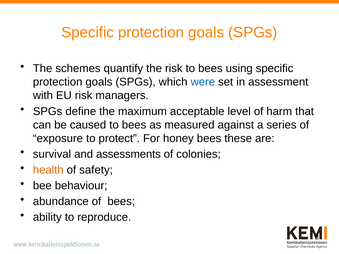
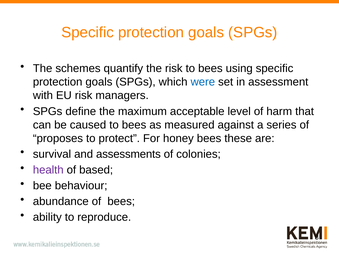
exposure: exposure -> proposes (58, 138)
health colour: orange -> purple (48, 170)
safety: safety -> based (96, 170)
